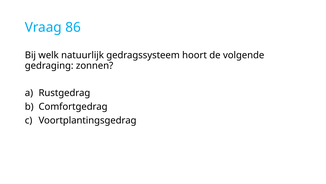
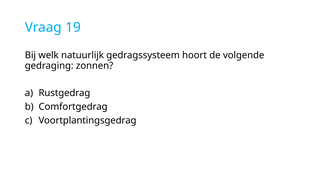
86: 86 -> 19 (73, 27)
